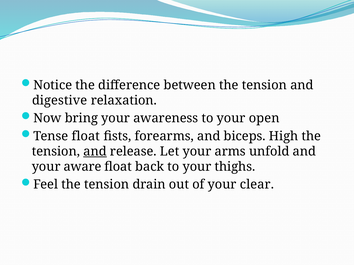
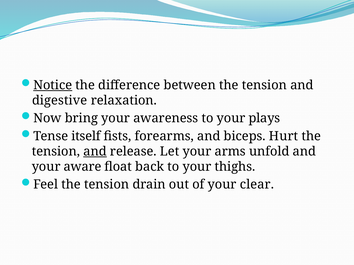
Notice underline: none -> present (53, 85)
open: open -> plays (264, 118)
Tense float: float -> itself (86, 136)
High: High -> Hurt (284, 136)
